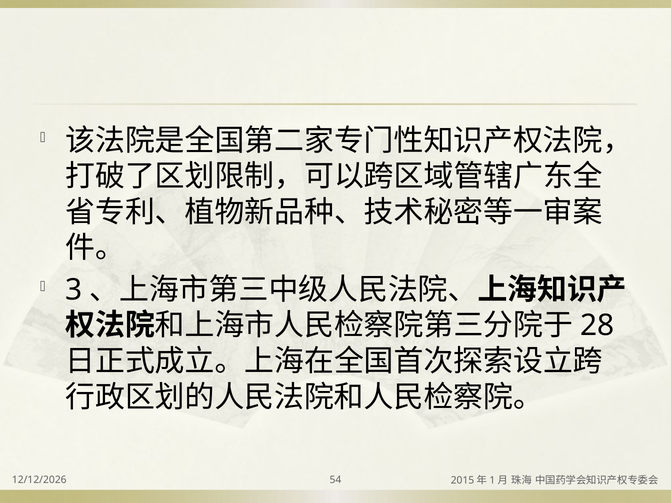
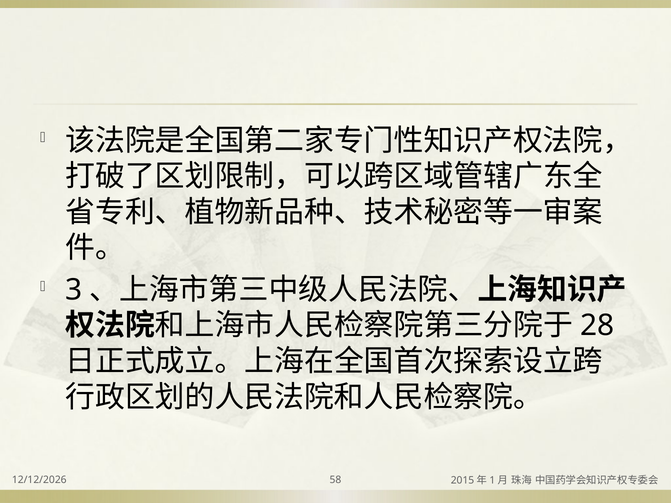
54: 54 -> 58 (335, 480)
